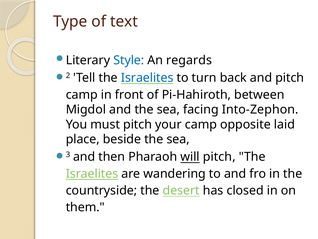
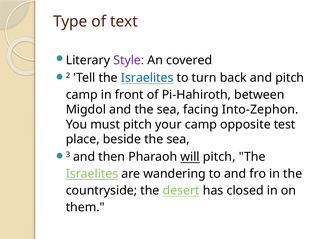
Style colour: blue -> purple (129, 60)
regards: regards -> covered (189, 60)
laid: laid -> test (285, 124)
